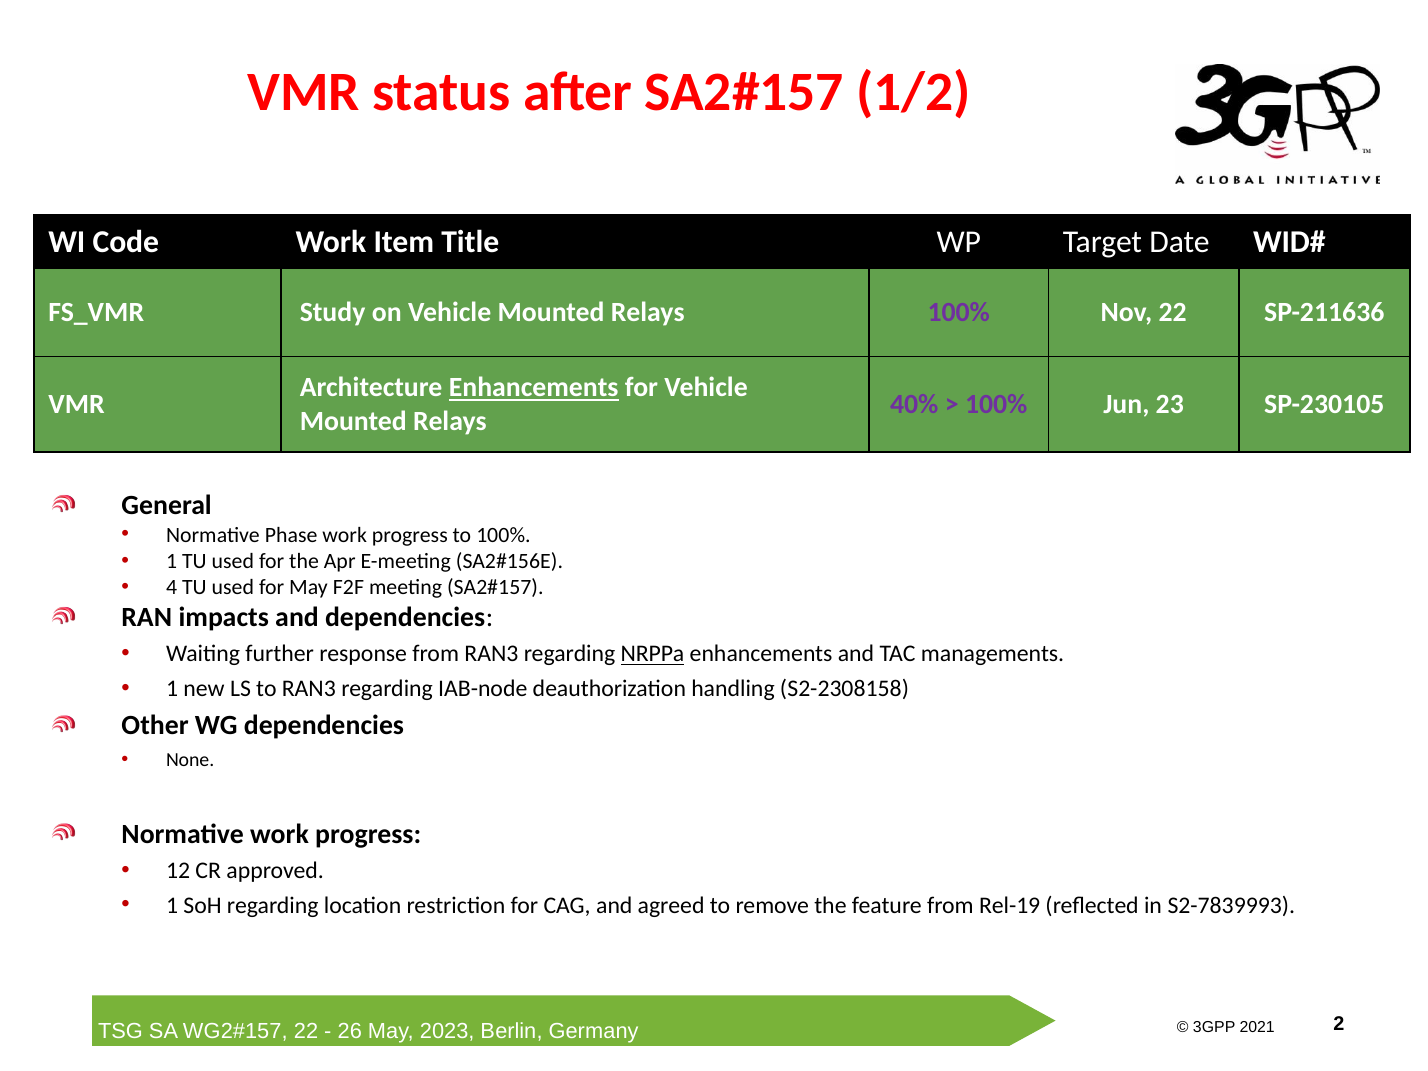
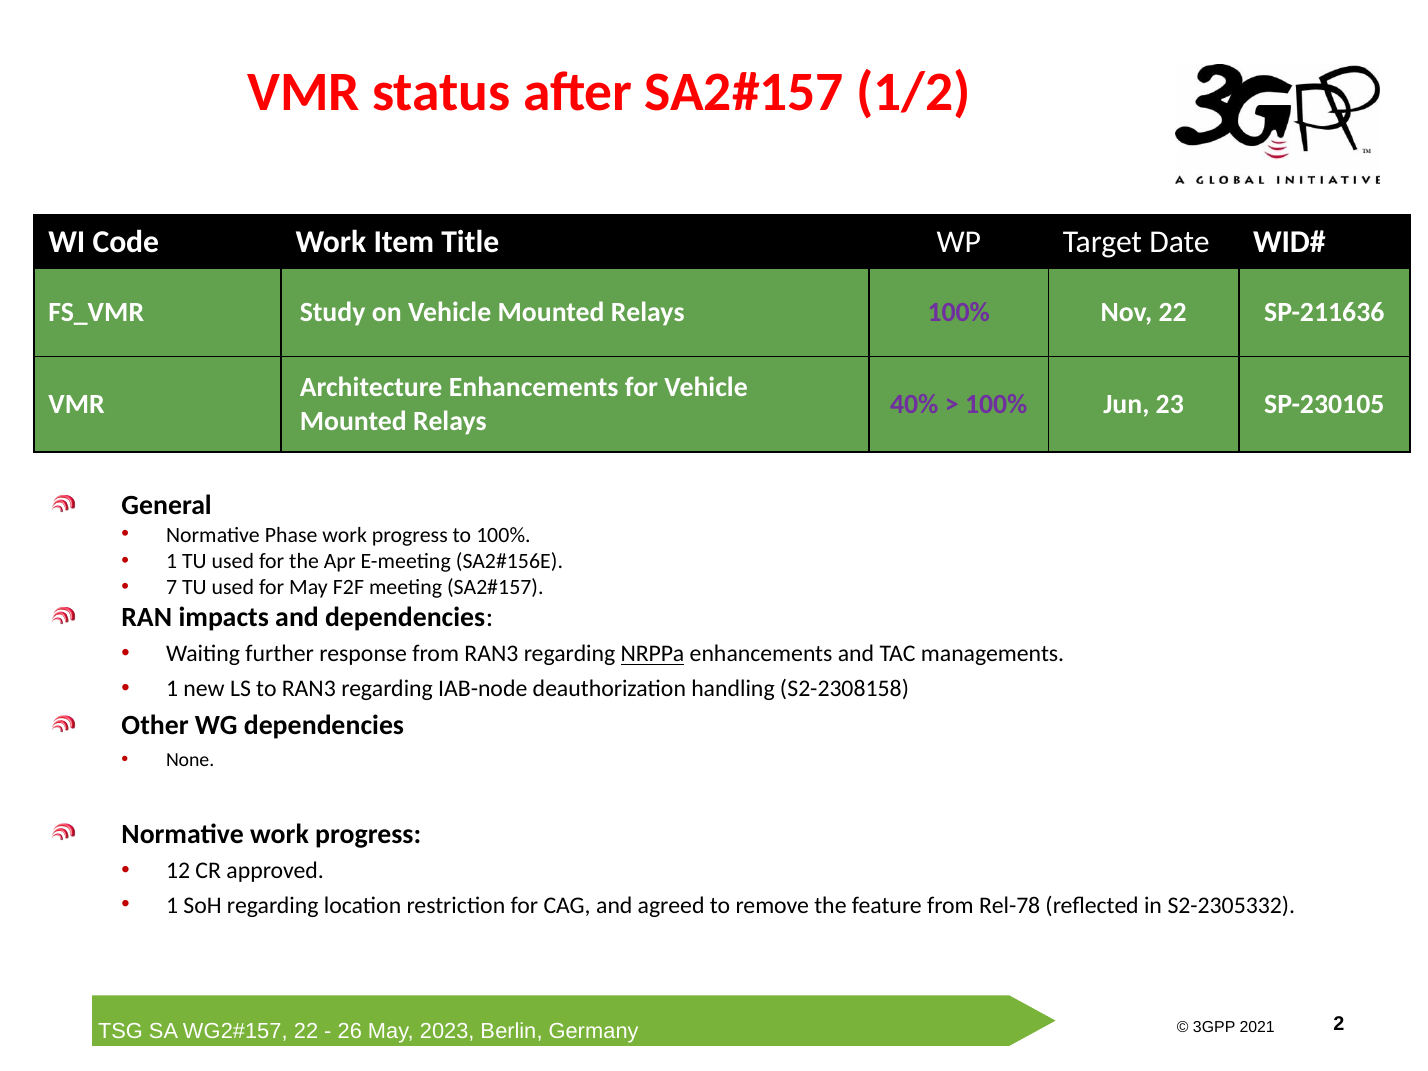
Enhancements underline: present -> none (534, 388)
4: 4 -> 7 (172, 587)
Rel-19: Rel-19 -> Rel-78 (1010, 905)
S2-7839993: S2-7839993 -> S2-2305332 (1231, 905)
